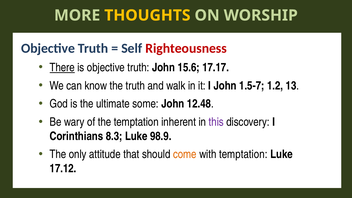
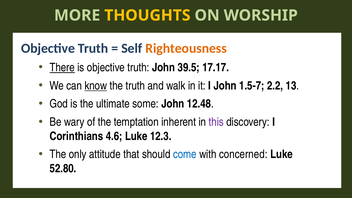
Righteousness colour: red -> orange (186, 48)
15.6: 15.6 -> 39.5 (189, 68)
know underline: none -> present (96, 86)
1.2: 1.2 -> 2.2 (275, 86)
8.3: 8.3 -> 4.6 (114, 136)
98.9: 98.9 -> 12.3 (161, 136)
come colour: orange -> blue (185, 154)
with temptation: temptation -> concerned (243, 154)
17.12: 17.12 -> 52.80 (63, 168)
